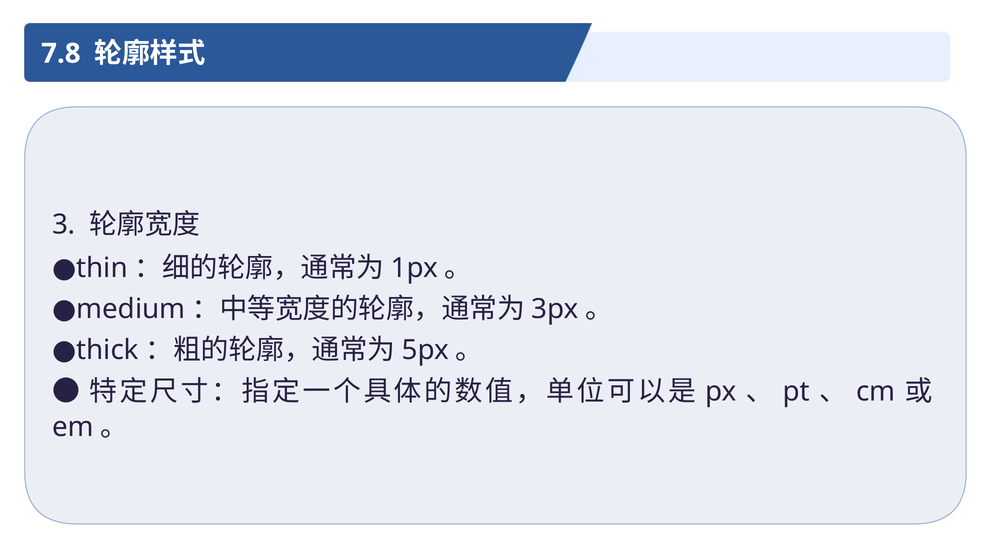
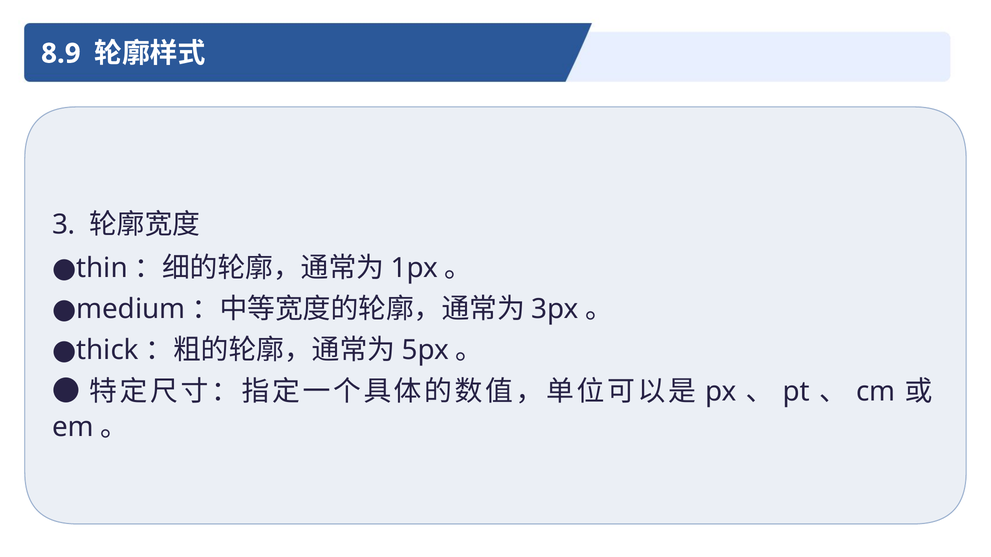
7.8: 7.8 -> 8.9 (61, 54)
